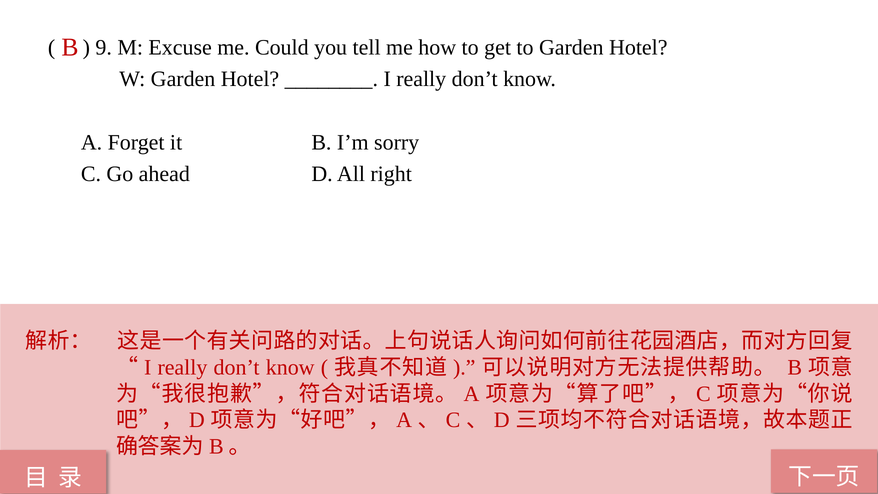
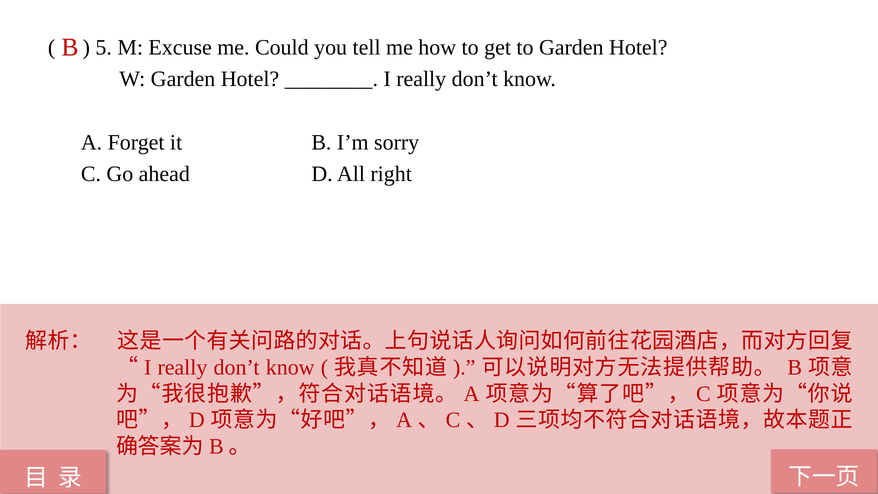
9: 9 -> 5 (104, 48)
